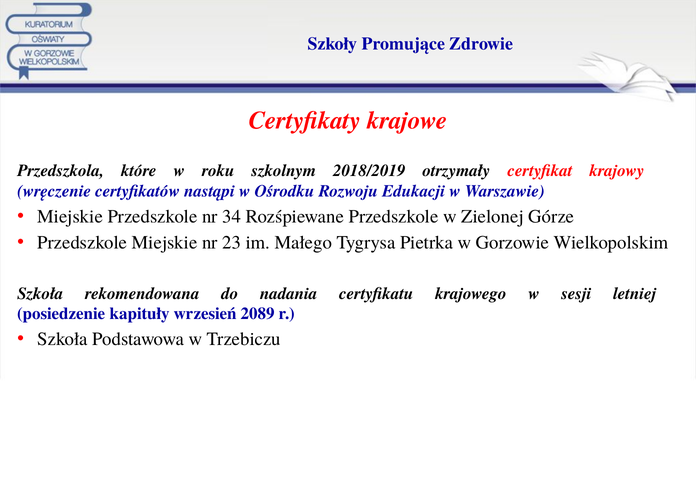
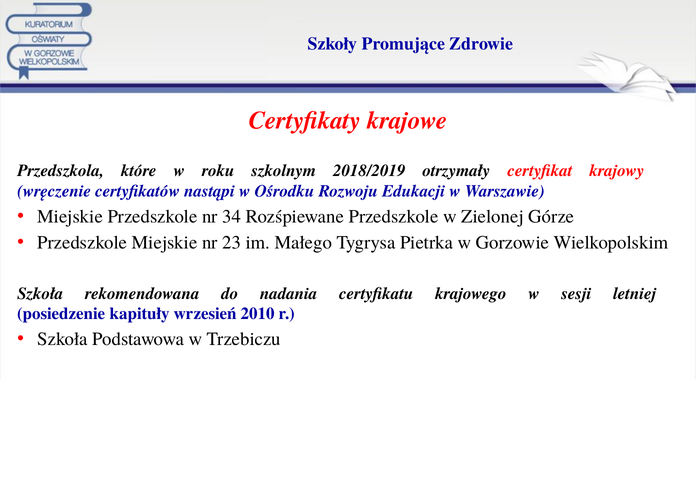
2089: 2089 -> 2010 (258, 314)
